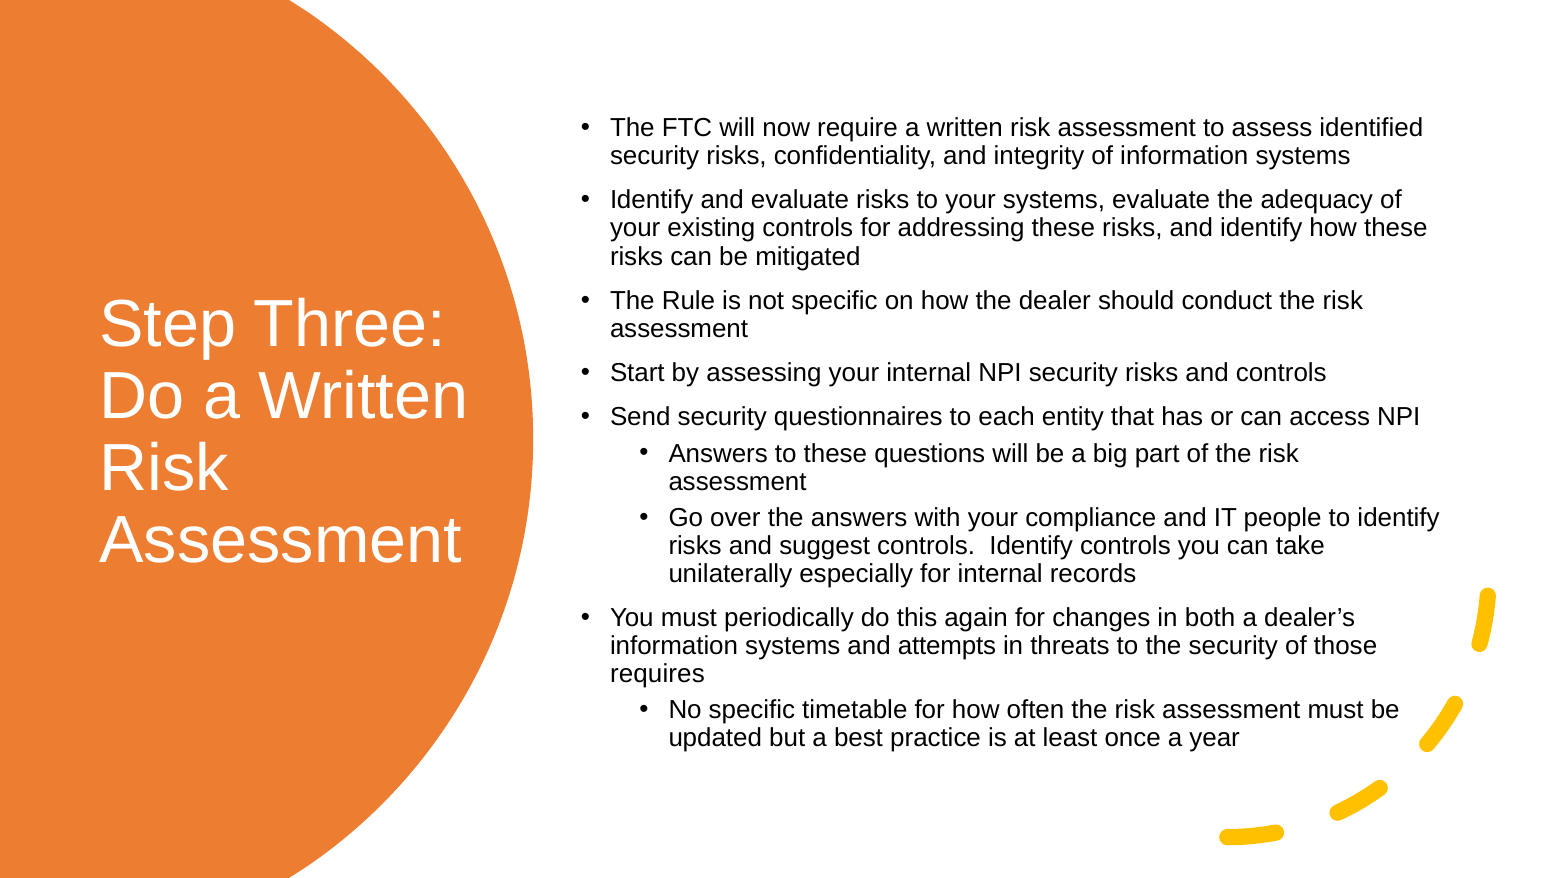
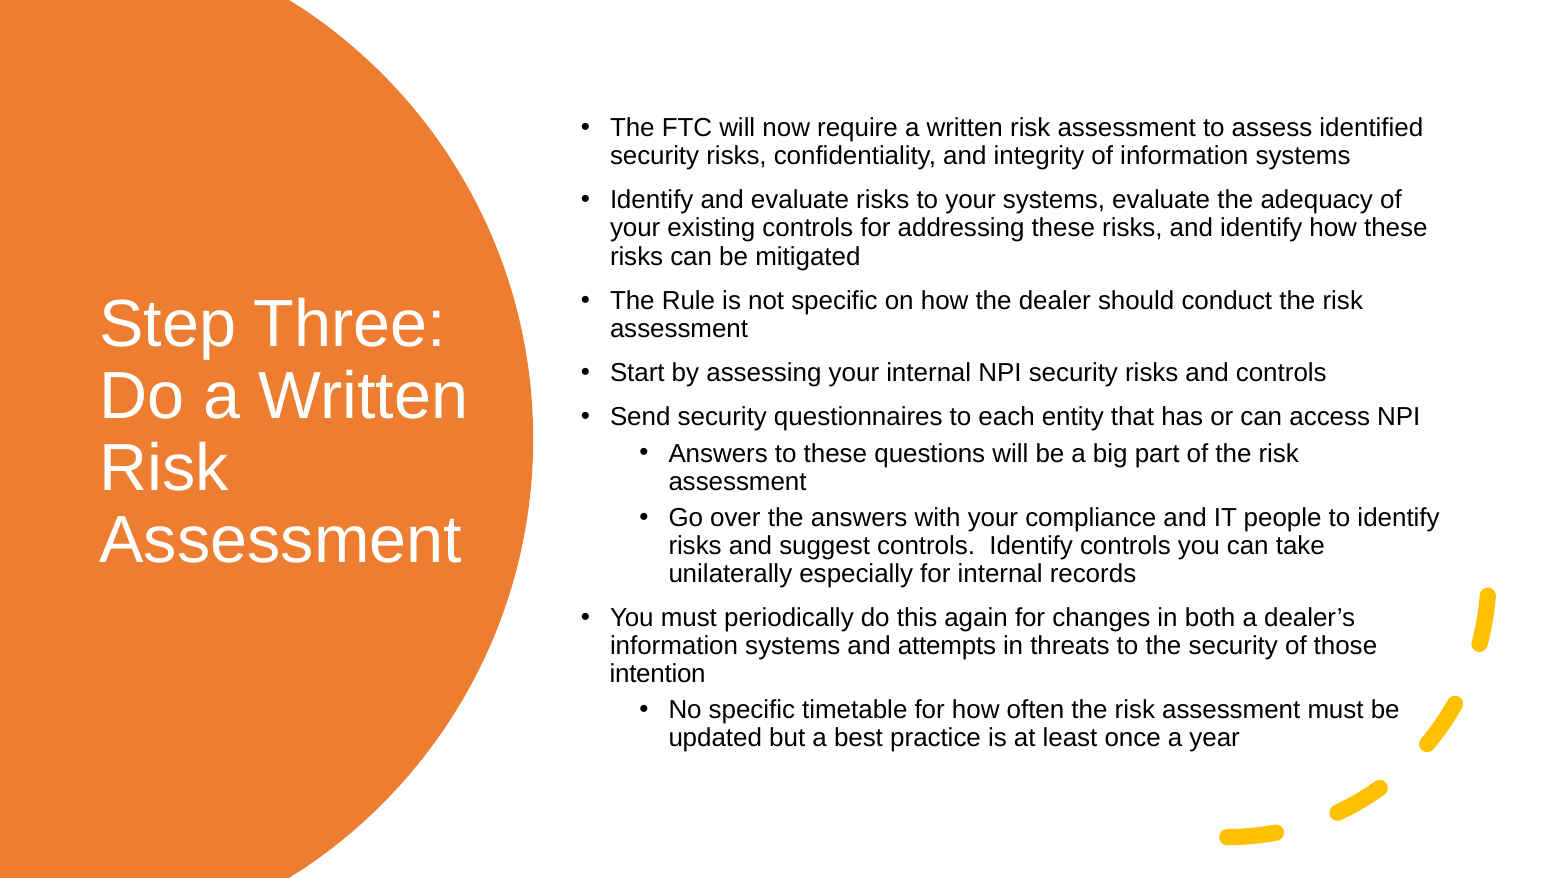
requires: requires -> intention (658, 674)
